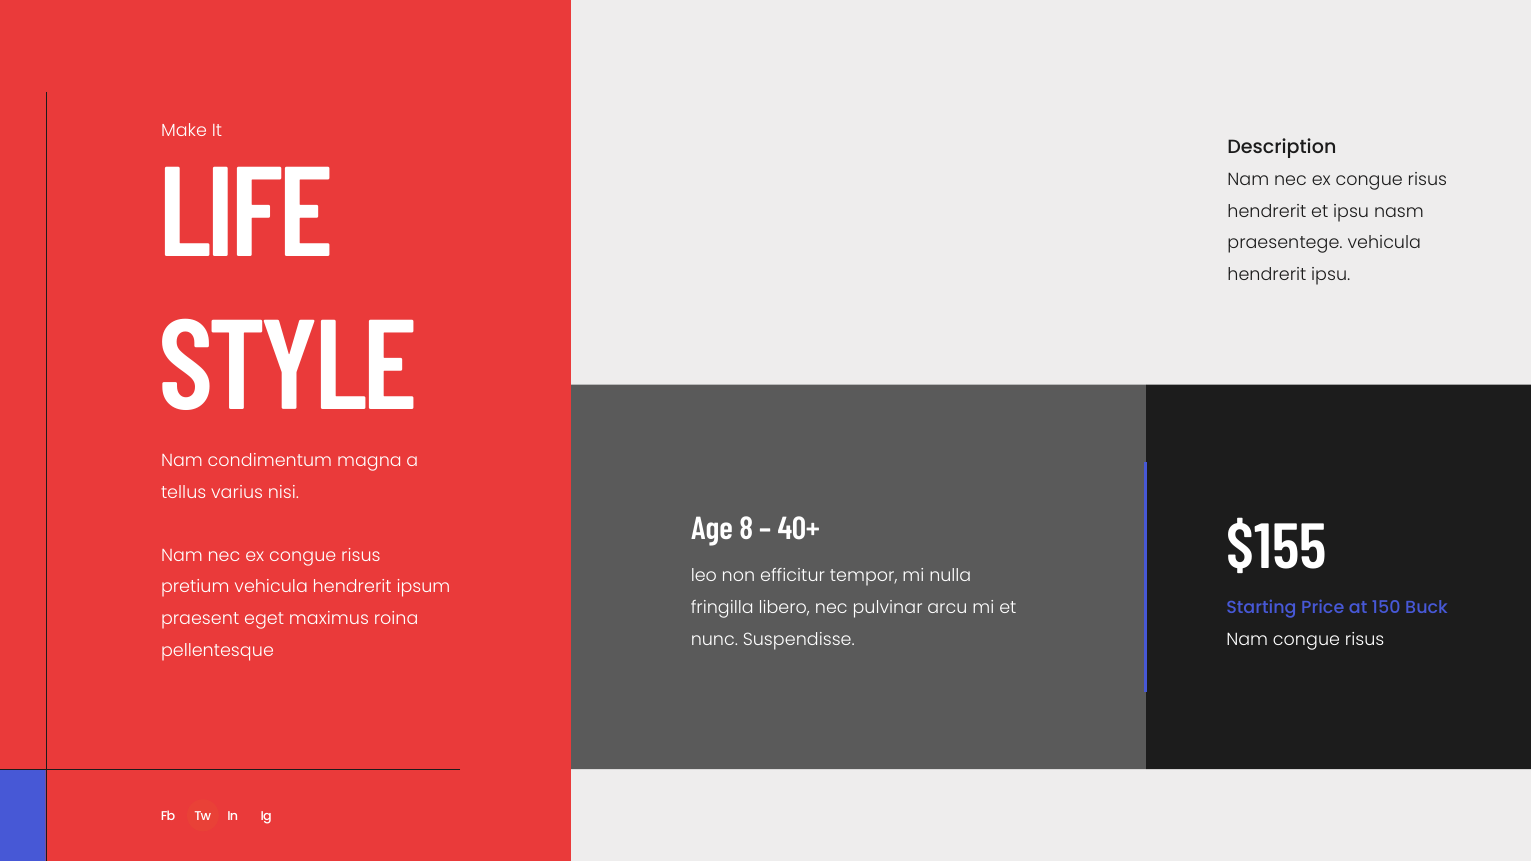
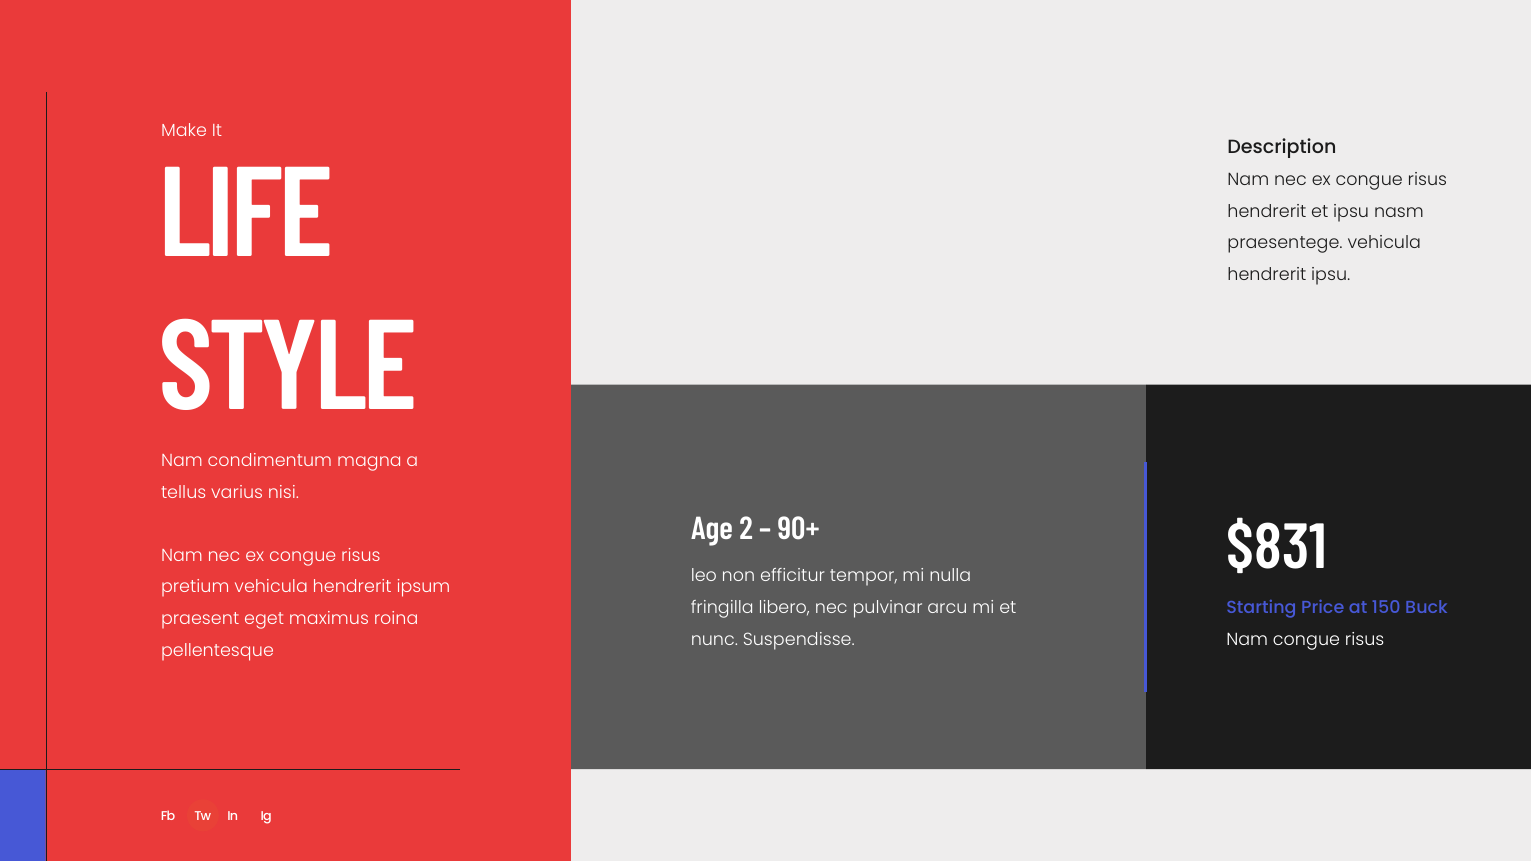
8: 8 -> 2 (746, 529)
40+: 40+ -> 90+ (799, 529)
$155: $155 -> $831 (1277, 548)
